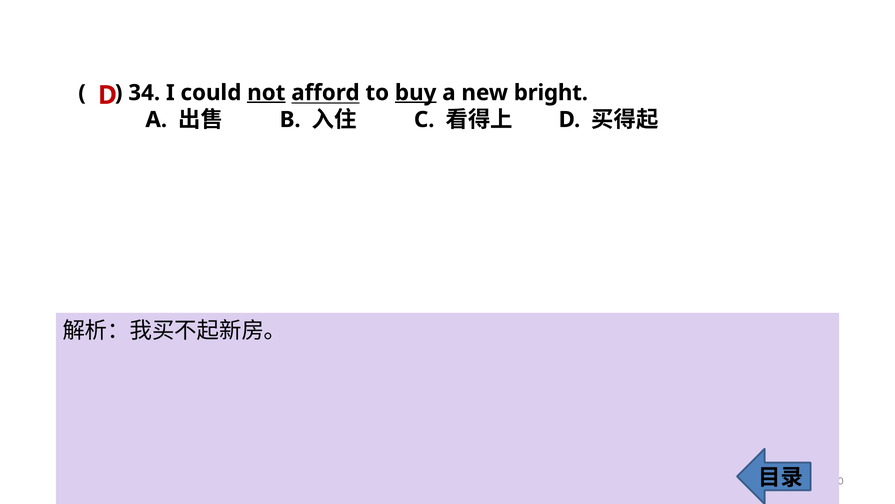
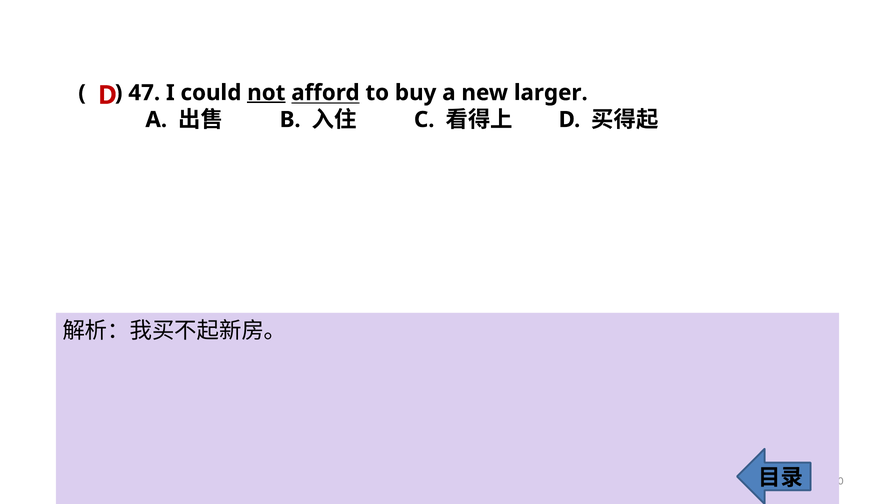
34: 34 -> 47 (144, 93)
buy underline: present -> none (416, 93)
bright: bright -> larger (551, 93)
